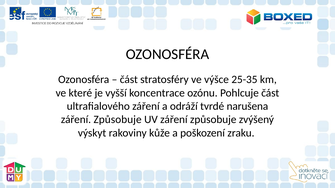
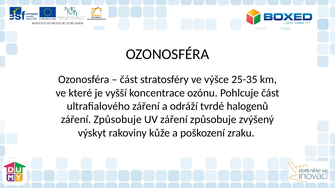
narušena: narušena -> halogenů (247, 106)
